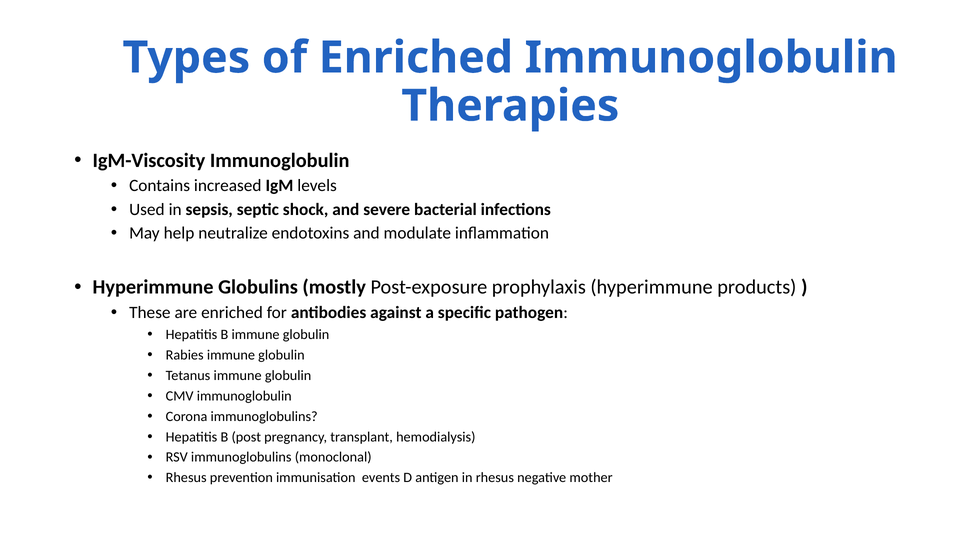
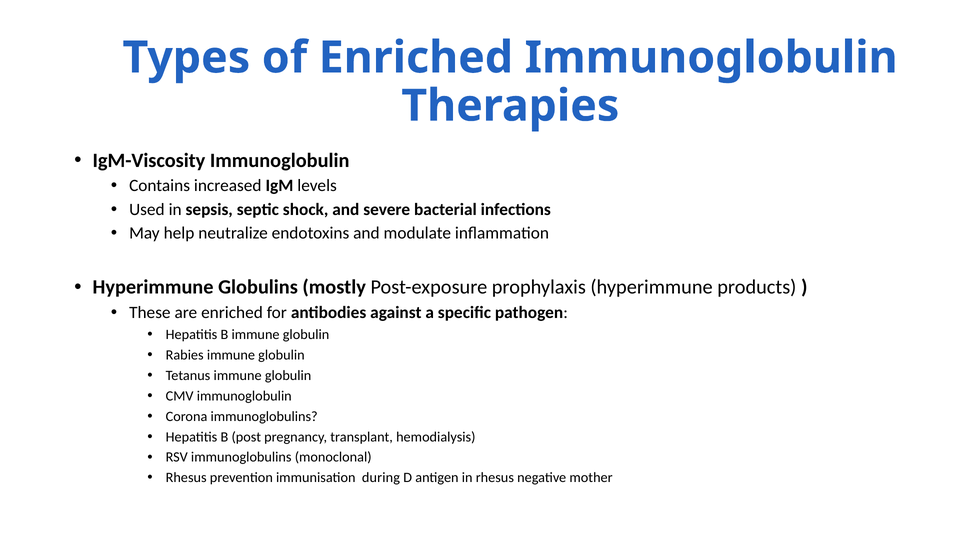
events: events -> during (381, 478)
